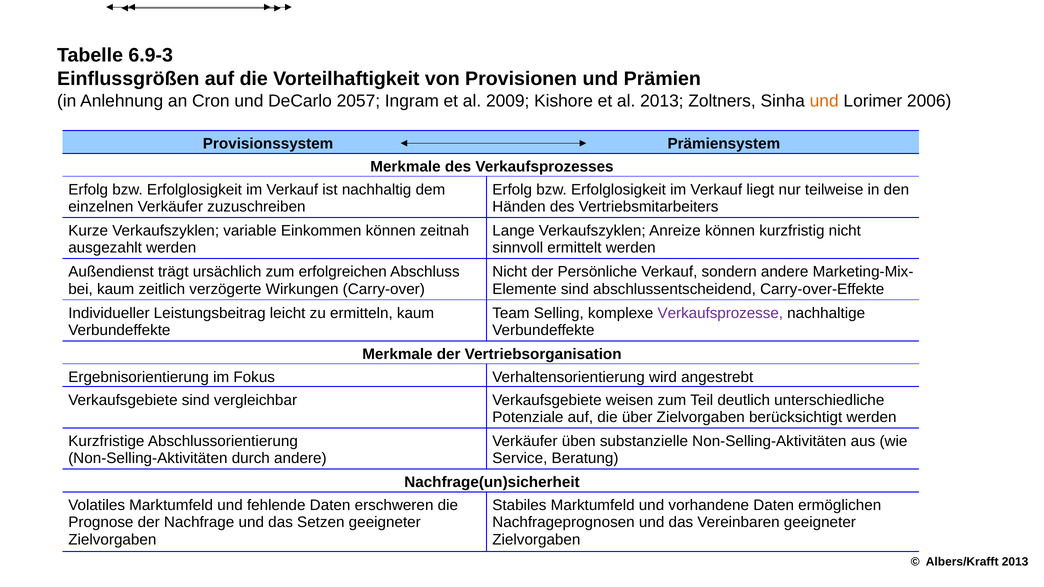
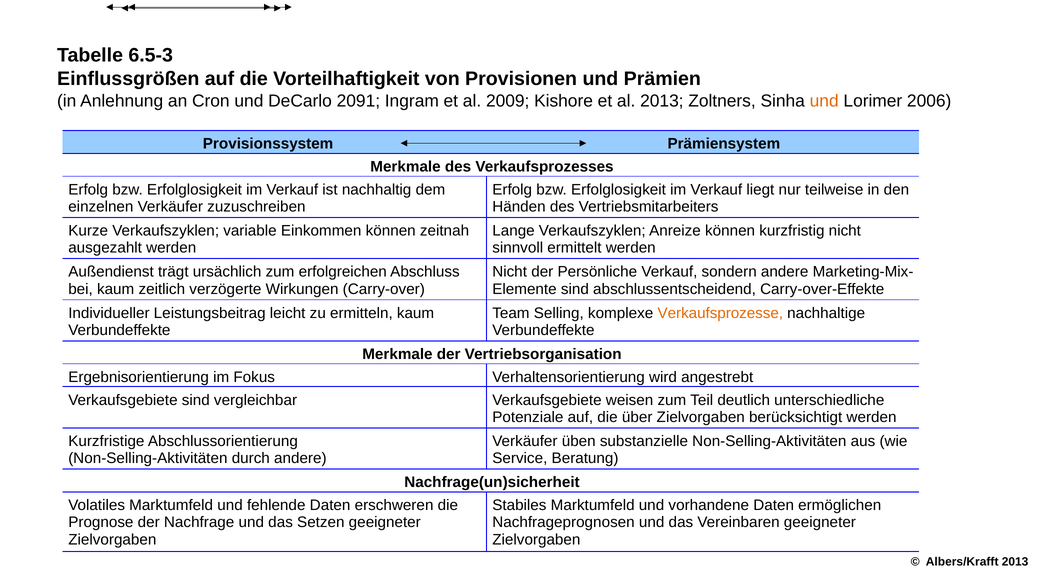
6.9-3: 6.9-3 -> 6.5-3 (151, 55)
2057: 2057 -> 2091 (358, 101)
Verkaufsprozesse colour: purple -> orange (720, 313)
